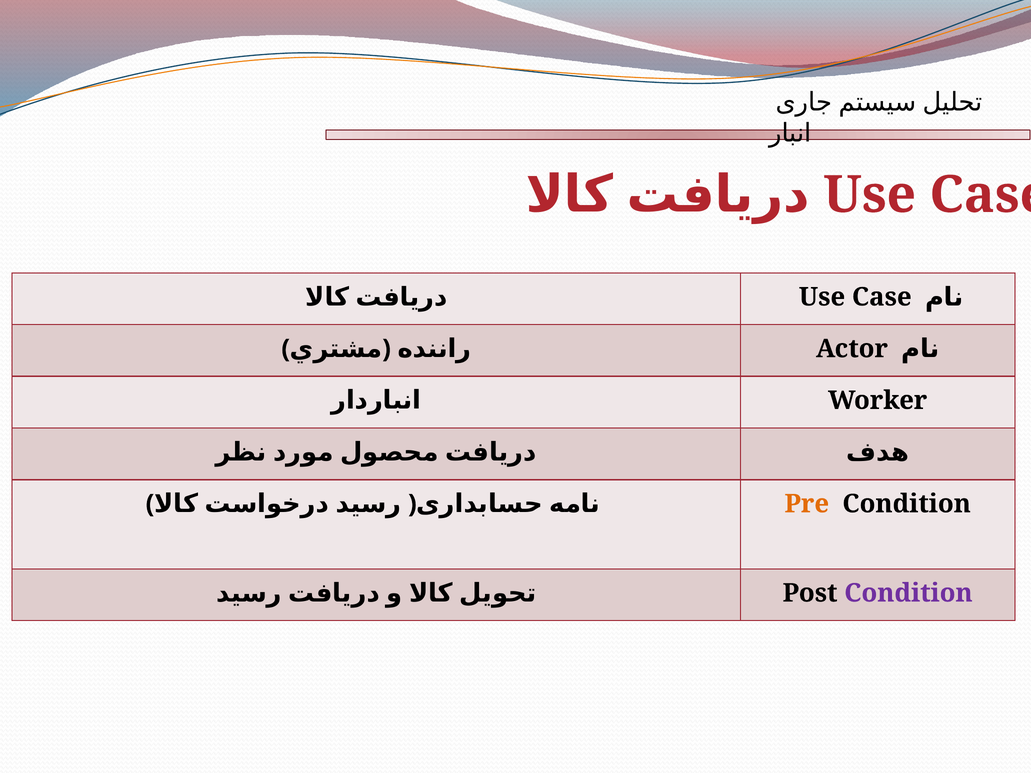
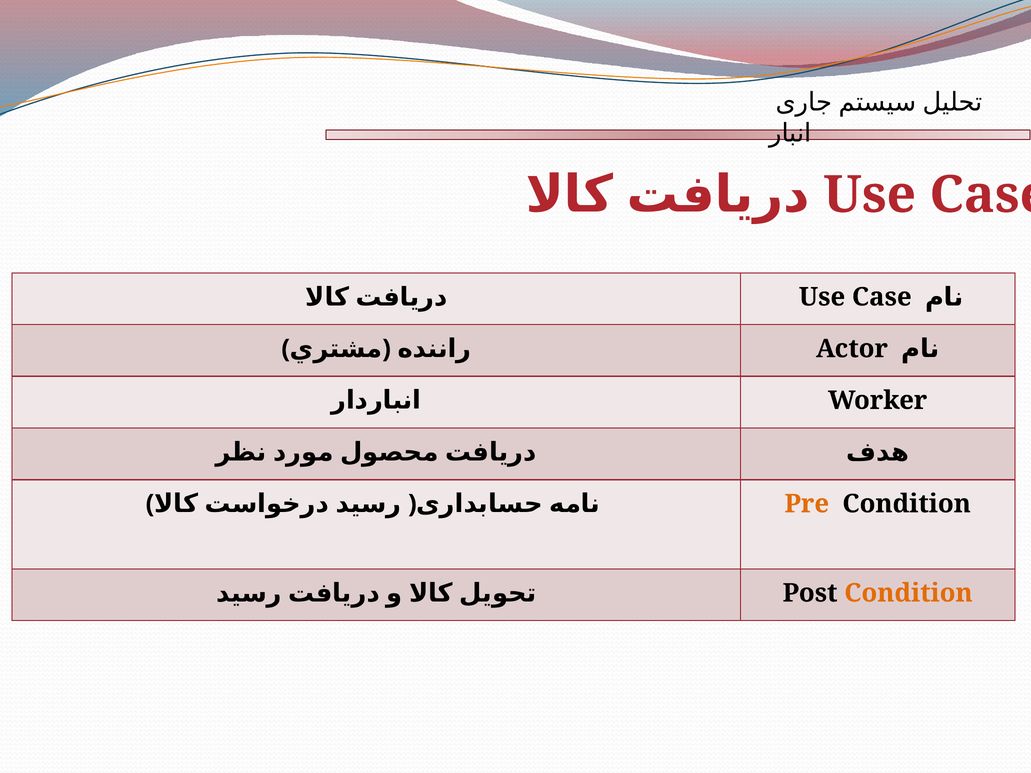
Condition colour: purple -> orange (908, 593)
